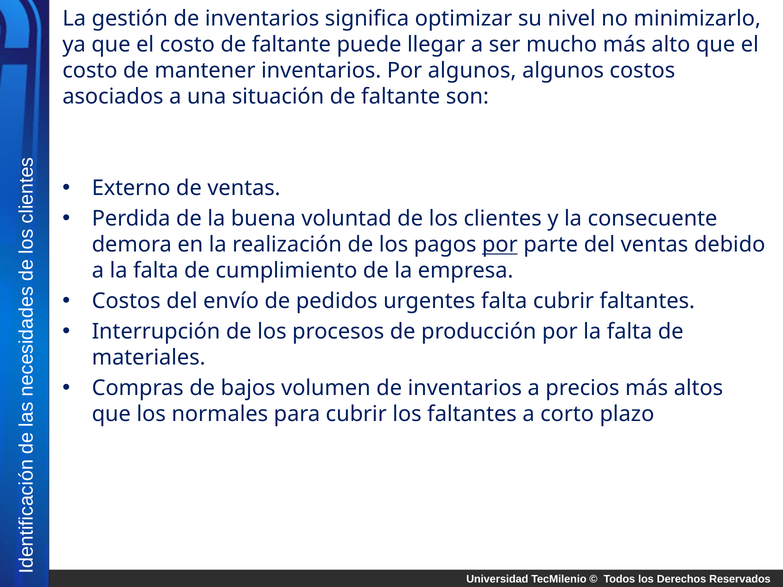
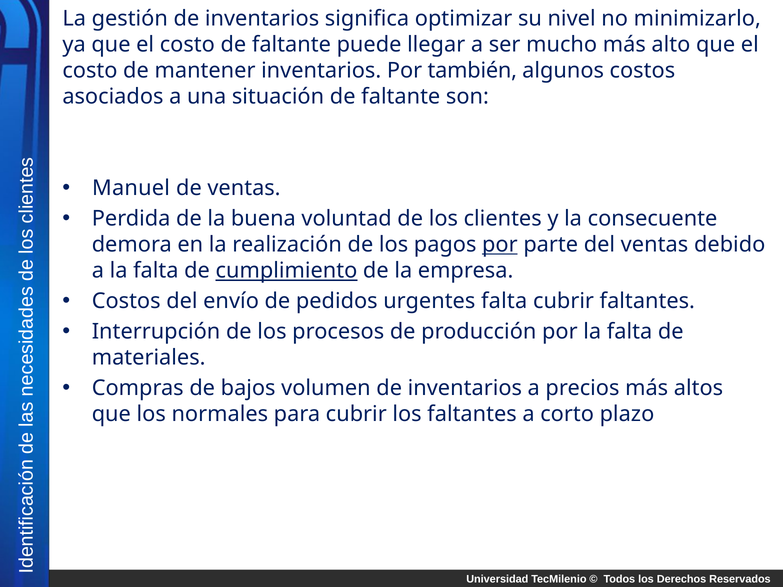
Por algunos: algunos -> también (472, 71)
Externo: Externo -> Manuel (131, 188)
cumplimiento underline: none -> present (286, 271)
